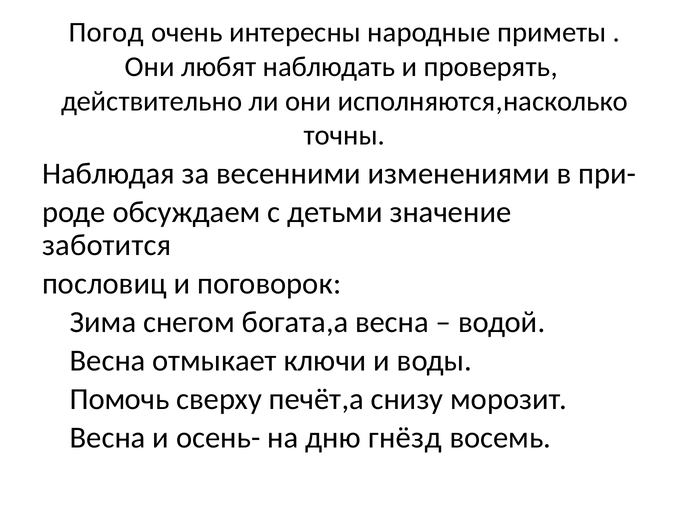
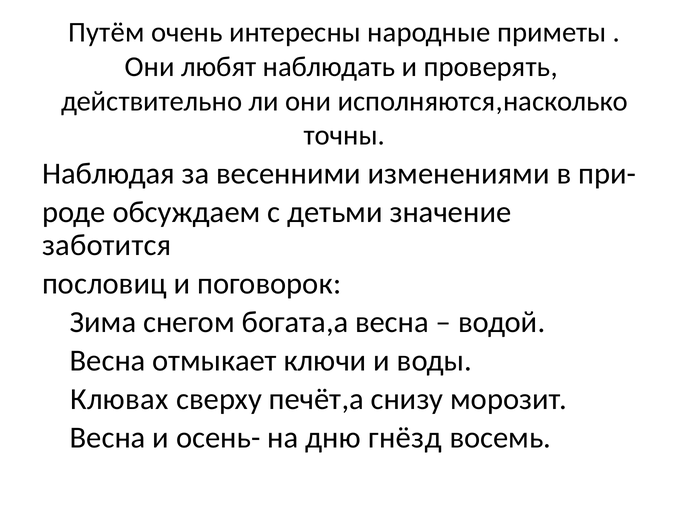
Погод: Погод -> Путём (106, 32)
Помочь: Помочь -> Клювах (119, 400)
